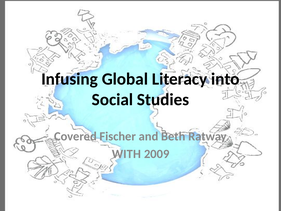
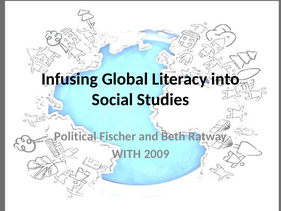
Covered: Covered -> Political (75, 136)
